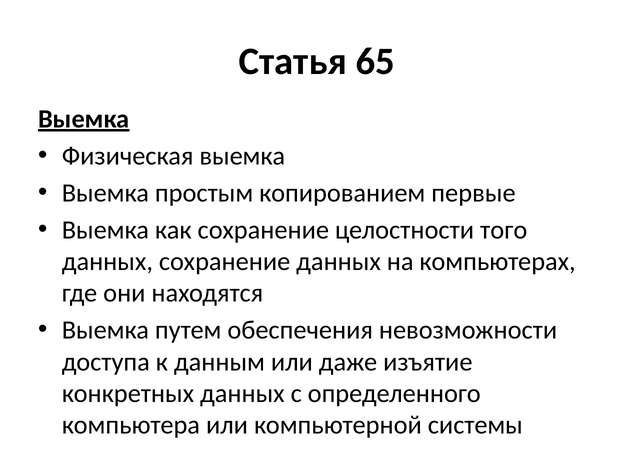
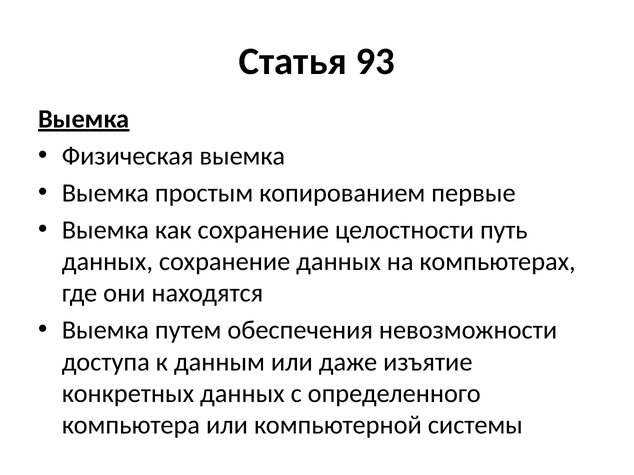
65: 65 -> 93 (375, 61)
того: того -> путь (504, 230)
